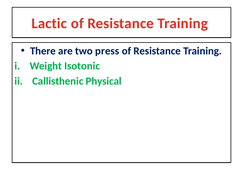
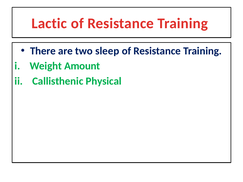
press: press -> sleep (107, 51)
Isotonic: Isotonic -> Amount (82, 66)
